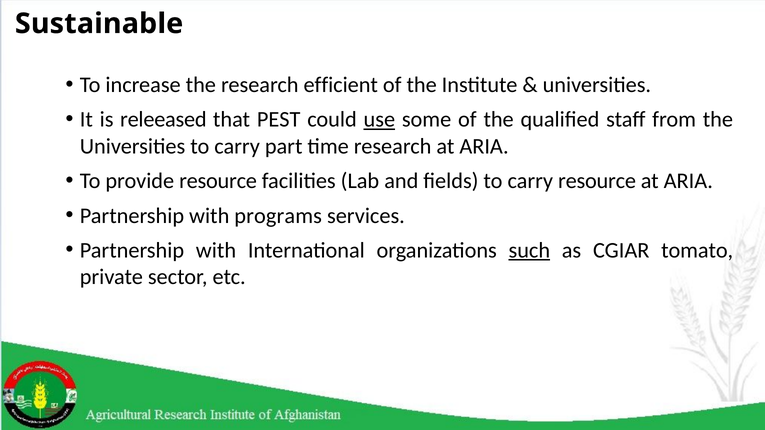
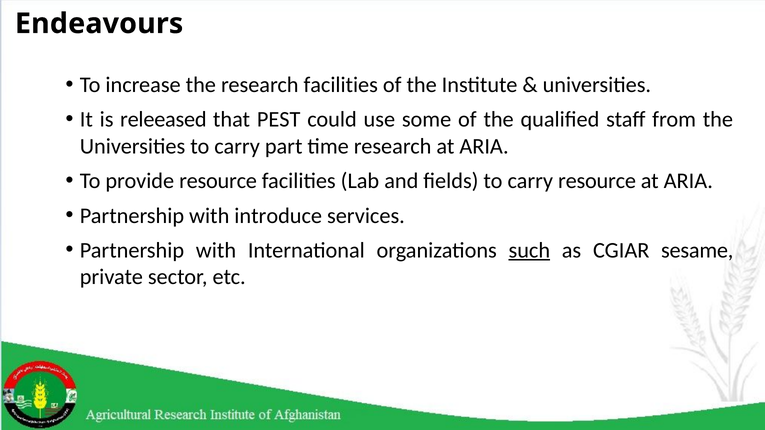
Sustainable: Sustainable -> Endeavours (99, 24)
research efficient: efficient -> facilities (341, 85)
use underline: present -> none (379, 120)
programs: programs -> introduce (278, 216)
tomato: tomato -> sesame (697, 251)
